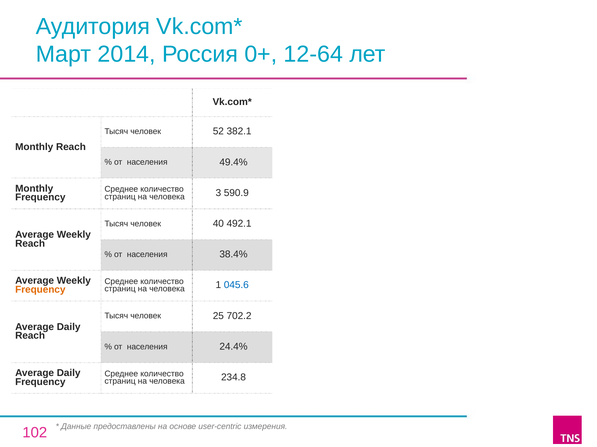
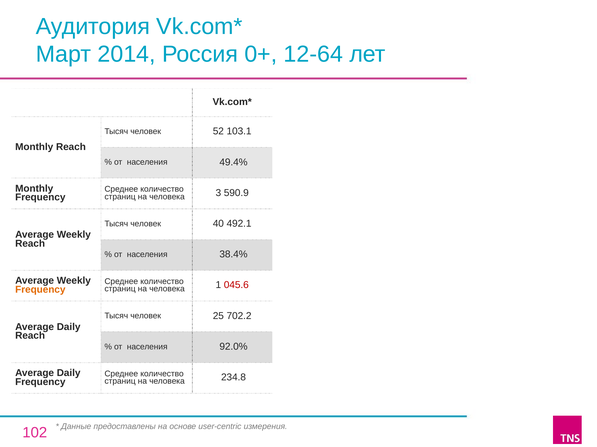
382.1: 382.1 -> 103.1 (239, 132)
045.6 colour: blue -> red (236, 286)
24.4%: 24.4% -> 92.0% (234, 347)
